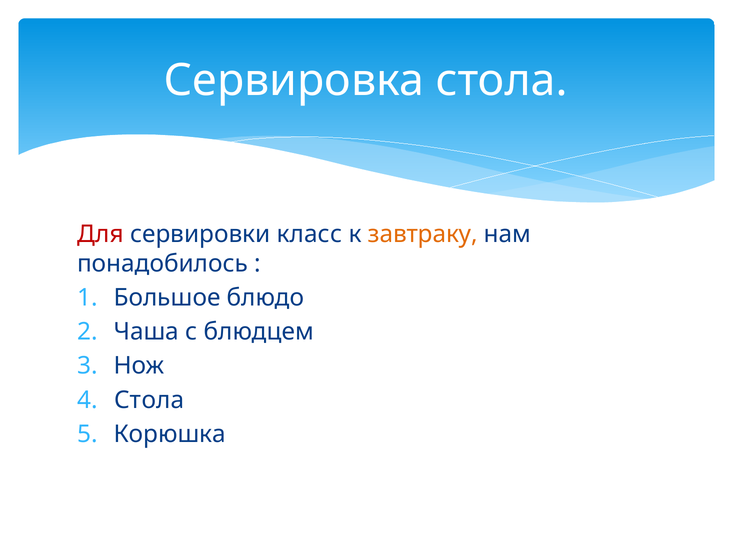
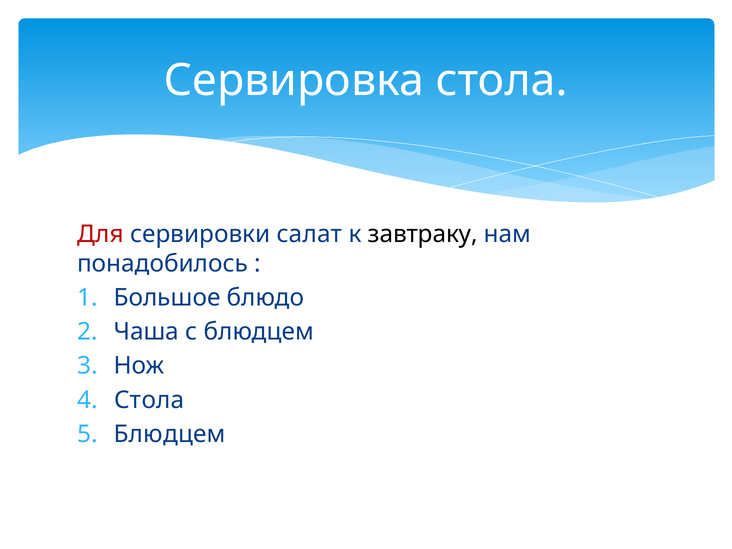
класс: класс -> салат (309, 234)
завтраку colour: orange -> black (423, 234)
Корюшка: Корюшка -> Блюдцем (170, 434)
